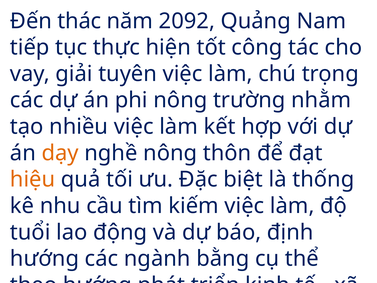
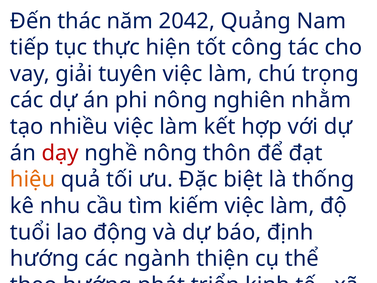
2092: 2092 -> 2042 (187, 21)
trường: trường -> nghiên (249, 100)
dạy colour: orange -> red (60, 153)
bằng: bằng -> thiện (223, 258)
